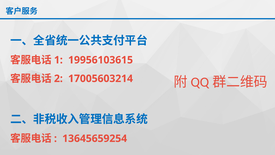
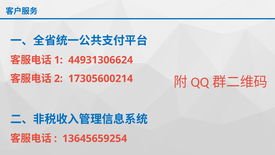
19956103615: 19956103615 -> 44931306624 (101, 60)
17005603214: 17005603214 -> 17305600214 (101, 78)
